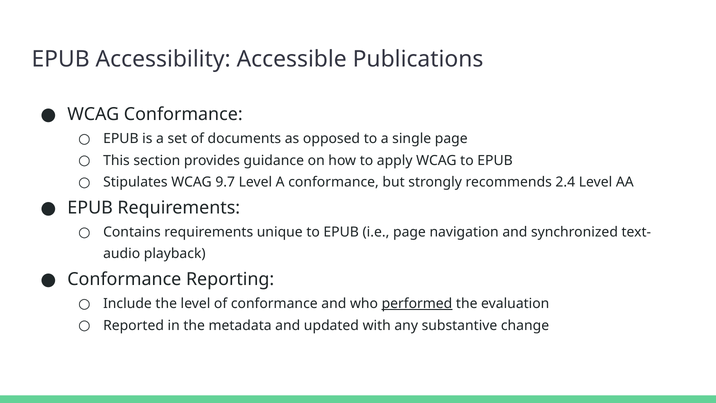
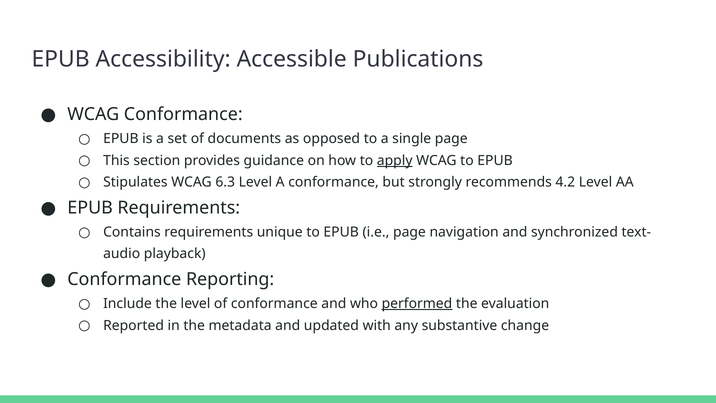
apply underline: none -> present (395, 160)
9.7: 9.7 -> 6.3 (225, 182)
2.4: 2.4 -> 4.2 (565, 182)
